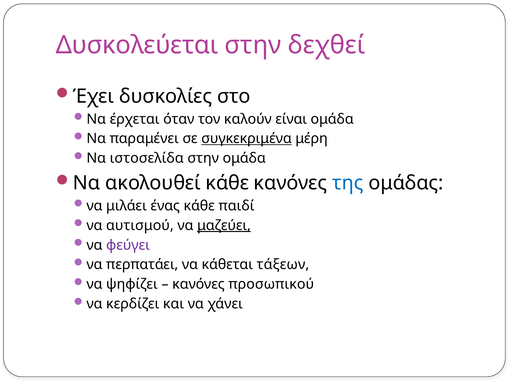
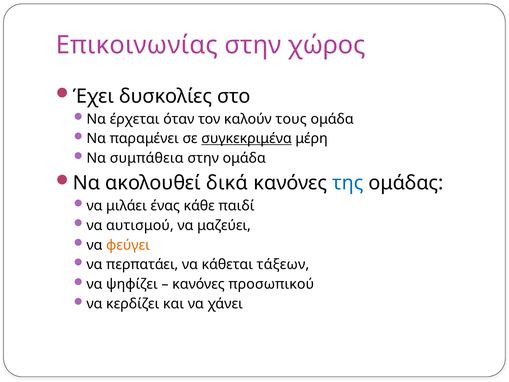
Δυσκολεύεται: Δυσκολεύεται -> Επικοινωνίας (137, 45)
δεχθεί: δεχθεί -> χώρος (327, 45)
είναι: είναι -> τους (291, 119)
ιστοσελίδα: ιστοσελίδα -> συμπάθεια (147, 158)
ακολουθεί κάθε: κάθε -> δικά (227, 183)
μαζεύει underline: present -> none (224, 225)
φεύγει colour: purple -> orange (128, 245)
